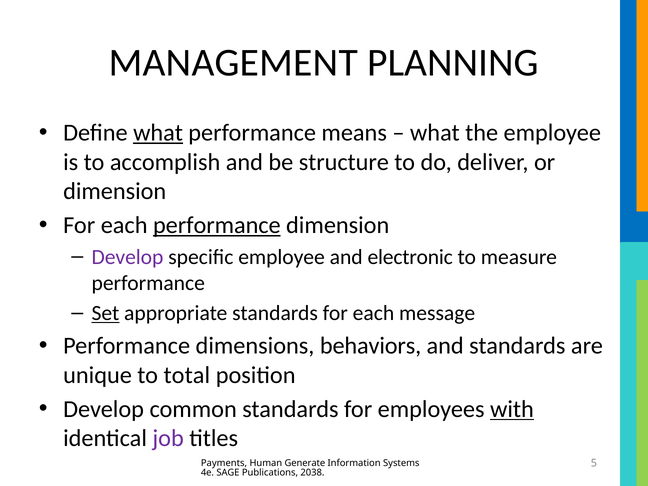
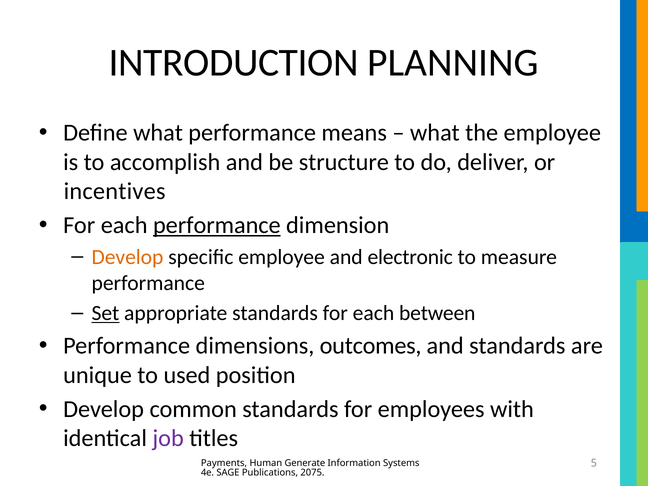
MANAGEMENT: MANAGEMENT -> INTRODUCTION (234, 63)
what underline: present -> none (158, 133)
dimension: dimension -> incentives (115, 191)
Develop colour: purple -> orange (127, 257)
message: message -> between (437, 313)
behaviors: behaviors -> outcomes (371, 346)
total: total -> used (187, 375)
with underline: present -> none (512, 409)
2038: 2038 -> 2075 (312, 473)
